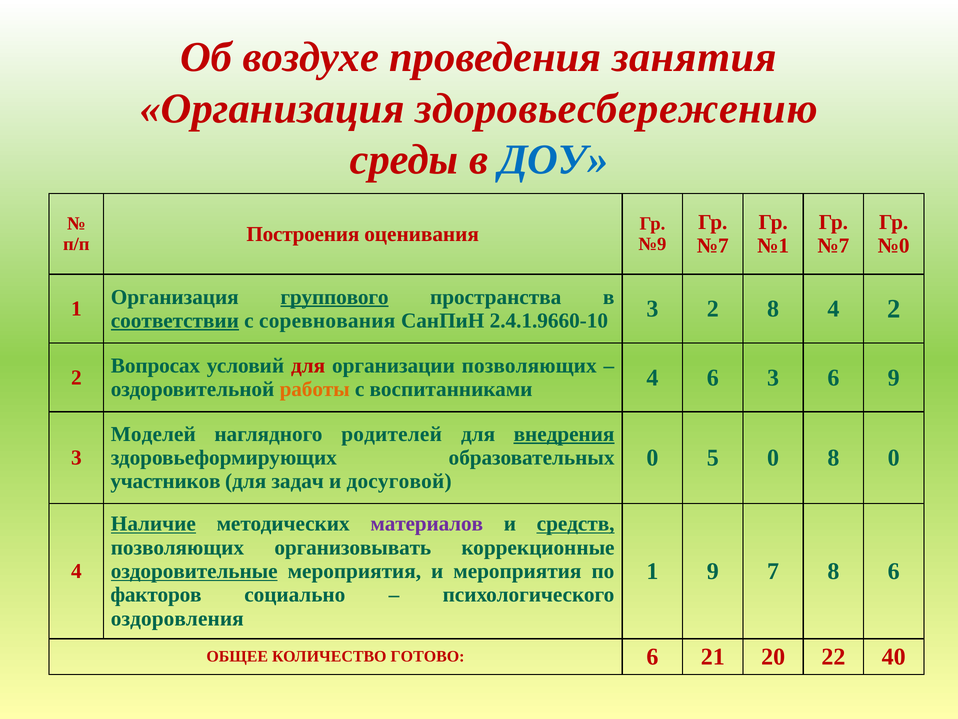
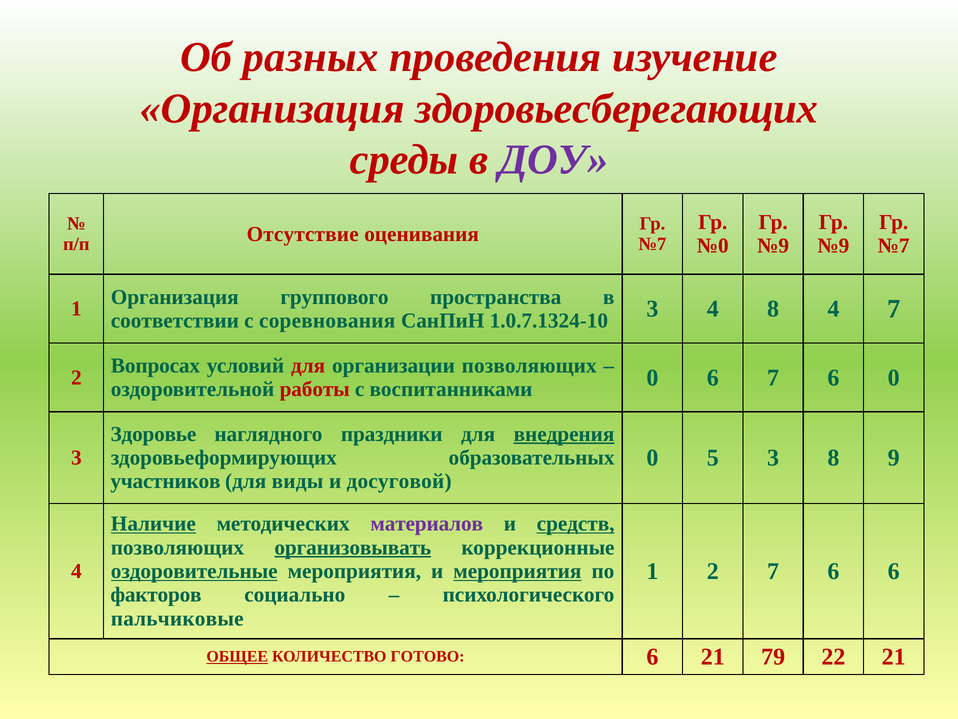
воздухе: воздухе -> разных (311, 57)
занятия: занятия -> изучение (695, 57)
здоровьесбережению: здоровьесбережению -> здоровьесберегающих (617, 108)
ДОУ colour: blue -> purple (554, 159)
Построения: Построения -> Отсутствие (303, 234)
№9: №9 -> №7 (652, 244)
№7: №7 -> №0 (713, 246)
№1: №1 -> №9 (773, 246)
№7: №7 -> №9 (833, 246)
№0: №0 -> №7 (894, 246)
группового underline: present -> none (334, 297)
соответствии underline: present -> none (175, 320)
2.4.1.9660-10: 2.4.1.9660-10 -> 1.0.7.1324-10 (549, 320)
3 2: 2 -> 4 (713, 309)
4 2: 2 -> 7 (894, 309)
работы colour: orange -> red (315, 389)
воспитанниками 4: 4 -> 0 (652, 377)
6 3: 3 -> 7 (773, 377)
6 9: 9 -> 0 (894, 377)
Моделей: Моделей -> Здоровье (153, 434)
родителей: родителей -> праздники (392, 434)
5 0: 0 -> 3 (773, 458)
8 0: 0 -> 9 (894, 458)
задач: задач -> виды (298, 481)
организовывать underline: none -> present (353, 547)
1 9: 9 -> 2 (713, 571)
8: 8 -> 6 (833, 571)
мероприятия underline: none -> present (517, 571)
оздоровления: оздоровления -> пальчиковые (177, 618)
ОБЩЕЕ underline: none -> present (237, 656)
20: 20 -> 79 (773, 656)
22 40: 40 -> 21 (894, 656)
